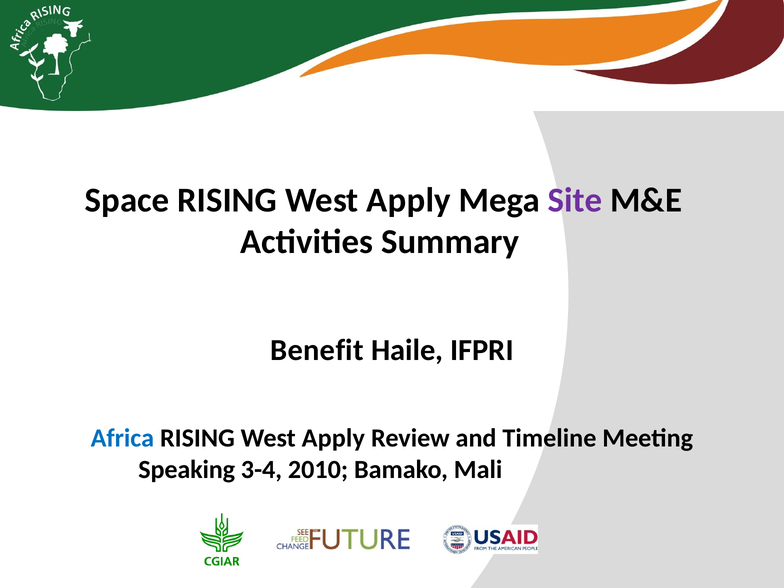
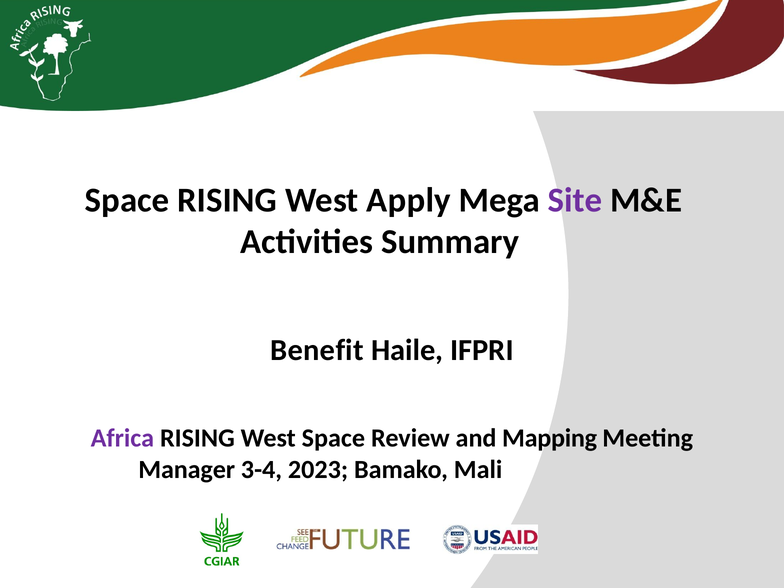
Africa colour: blue -> purple (122, 438)
Apply: Apply -> Space (333, 438)
Timeline: Timeline -> Mapping (550, 438)
Speaking: Speaking -> Manager (187, 470)
2010: 2010 -> 2023 (318, 470)
